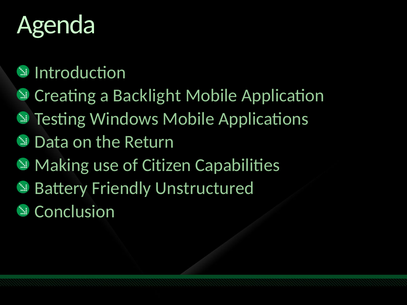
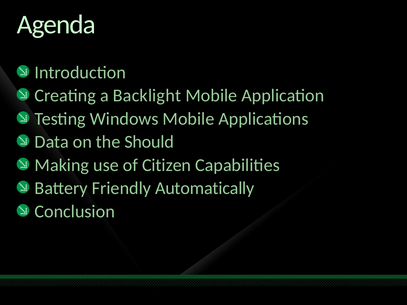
Return: Return -> Should (149, 142)
Unstructured: Unstructured -> Automatically (205, 188)
